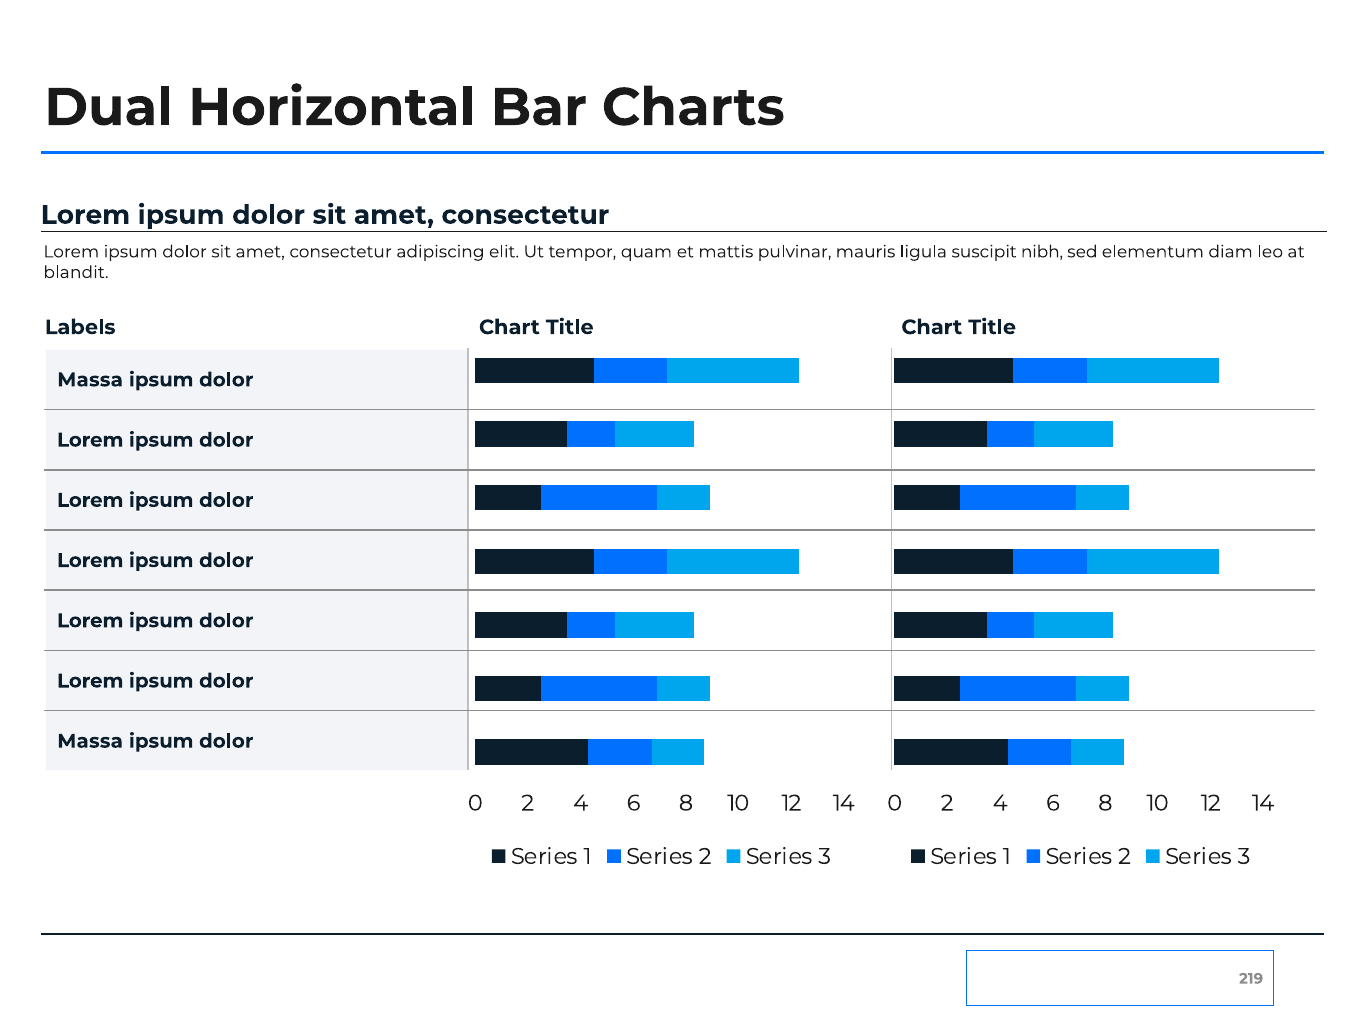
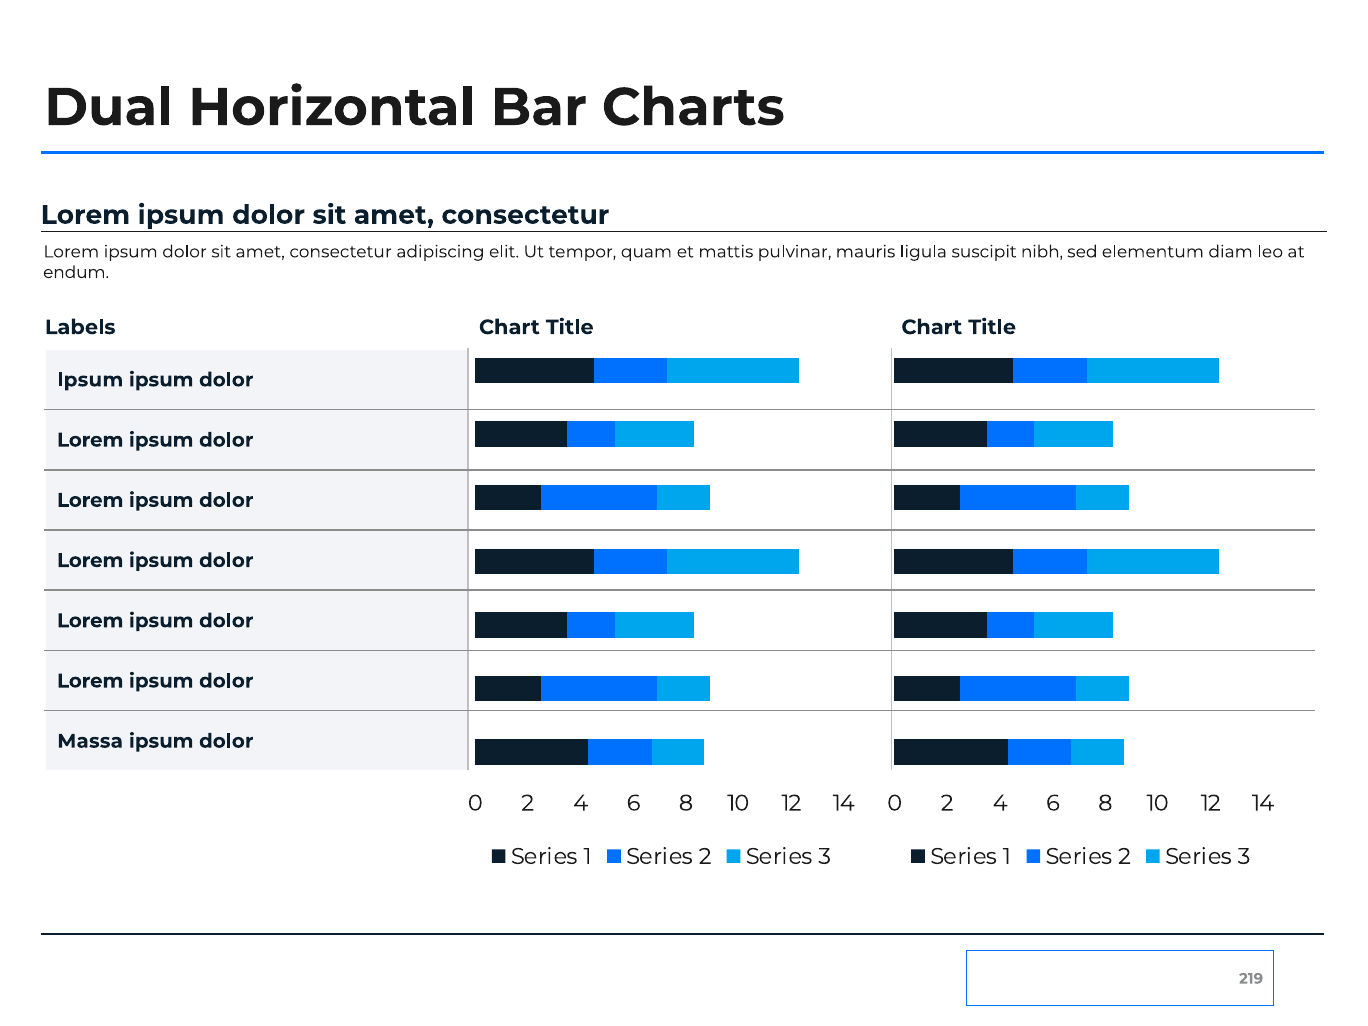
blandit: blandit -> endum (76, 272)
Massa: Massa -> Ipsum (90, 380)
